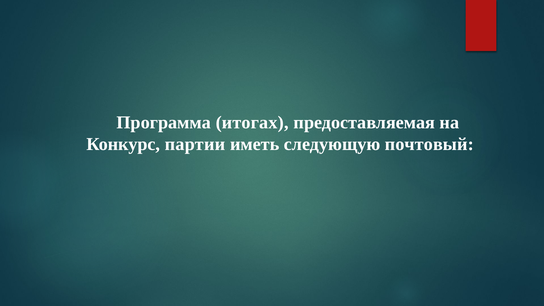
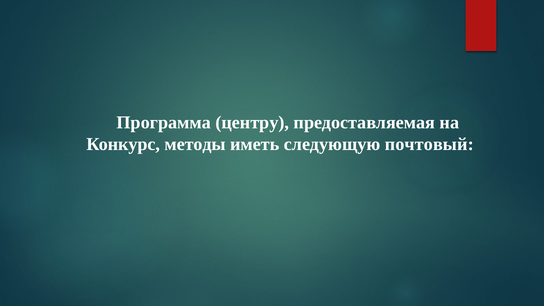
итогах: итогах -> центру (252, 122)
партии: партии -> методы (195, 144)
